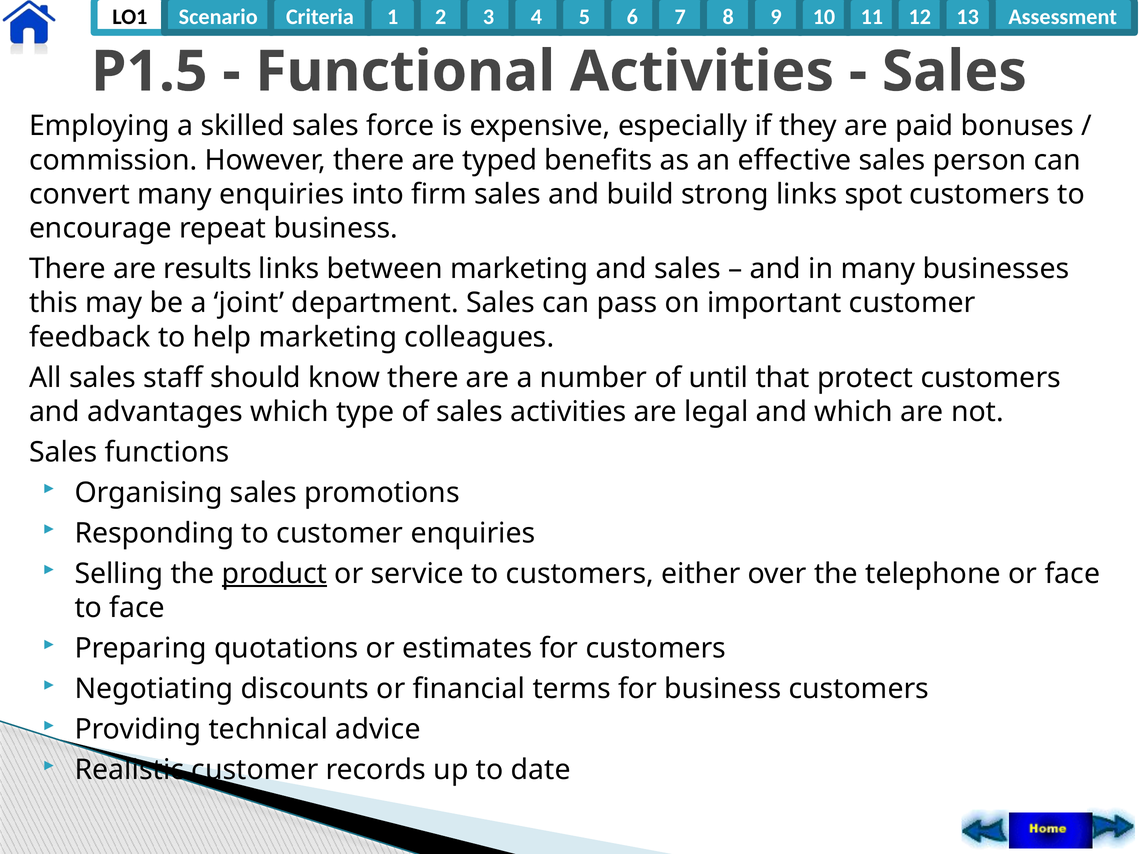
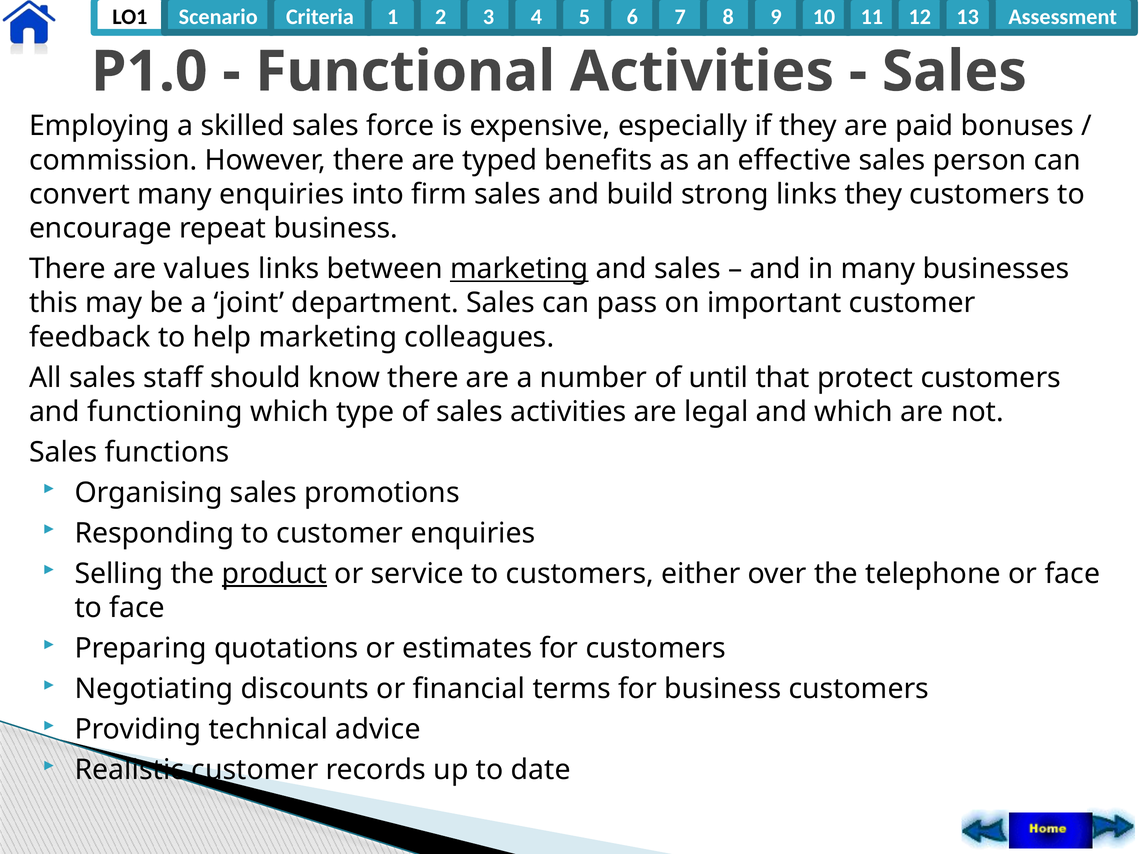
P1.5: P1.5 -> P1.0 (149, 72)
links spot: spot -> they (873, 194)
results: results -> values (207, 269)
marketing underline: none -> present (519, 269)
advantages: advantages -> functioning (165, 412)
